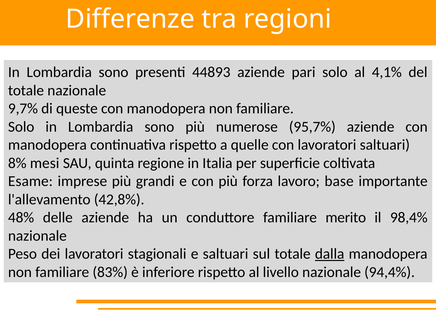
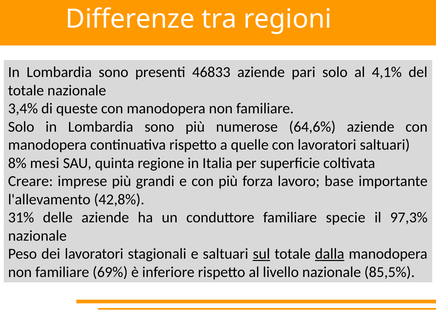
44893: 44893 -> 46833 (211, 72)
9,7%: 9,7% -> 3,4% (23, 109)
95,7%: 95,7% -> 64,6% (312, 127)
Esame: Esame -> Creare (31, 181)
48%: 48% -> 31% (21, 218)
merito: merito -> specie (346, 218)
98,4%: 98,4% -> 97,3% (409, 218)
sul underline: none -> present (261, 254)
83%: 83% -> 69% (110, 272)
94,4%: 94,4% -> 85,5% (390, 272)
